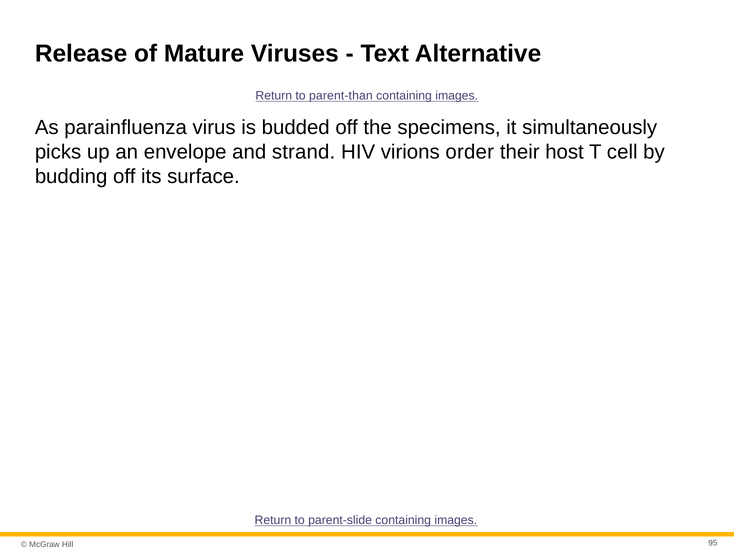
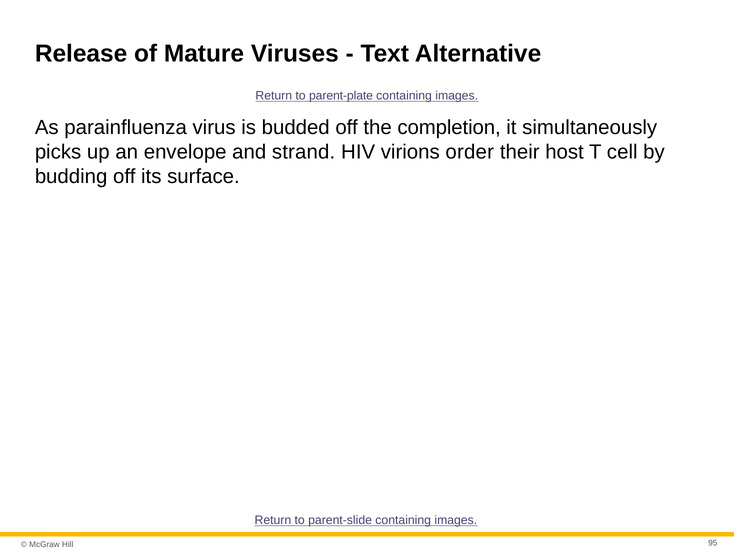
parent-than: parent-than -> parent-plate (341, 96)
specimens: specimens -> completion (449, 127)
